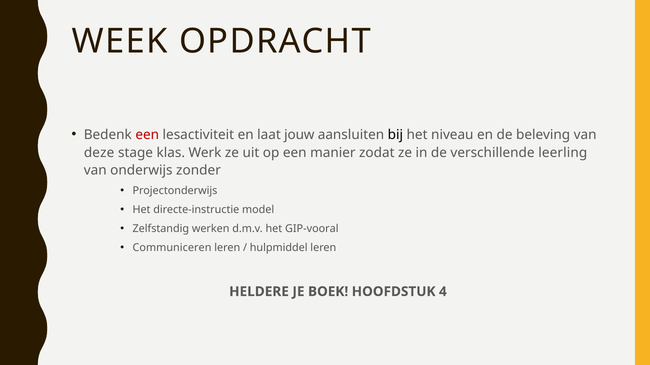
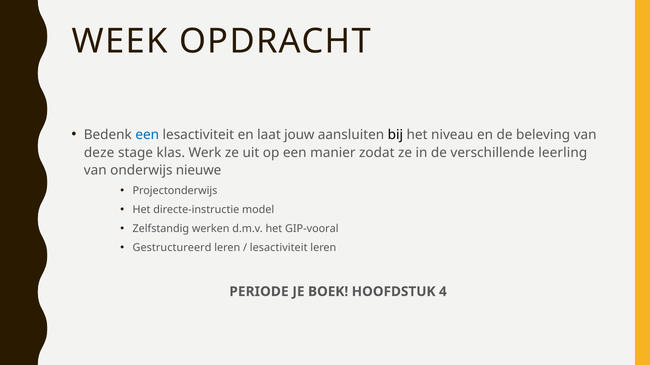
een colour: red -> blue (147, 135)
zonder: zonder -> nieuwe (199, 171)
Communiceren: Communiceren -> Gestructureerd (172, 248)
hulpmiddel: hulpmiddel -> lesactiviteit (279, 248)
HELDERE: HELDERE -> PERIODE (259, 292)
